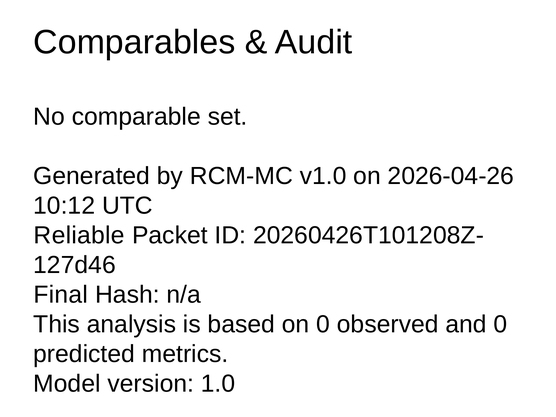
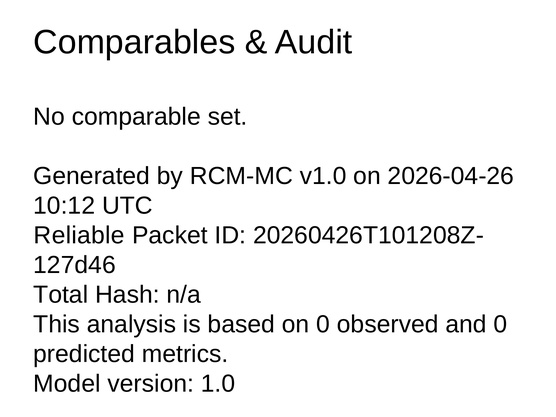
Final: Final -> Total (61, 295)
